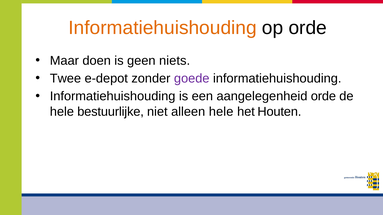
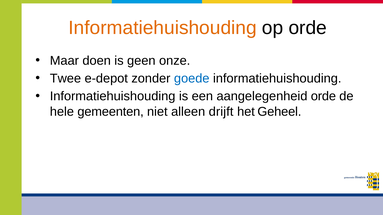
niets: niets -> onze (175, 61)
goede colour: purple -> blue (192, 79)
bestuurlijke: bestuurlijke -> gemeenten (111, 112)
alleen hele: hele -> drijft (221, 112)
Houten: Houten -> Geheel (279, 112)
